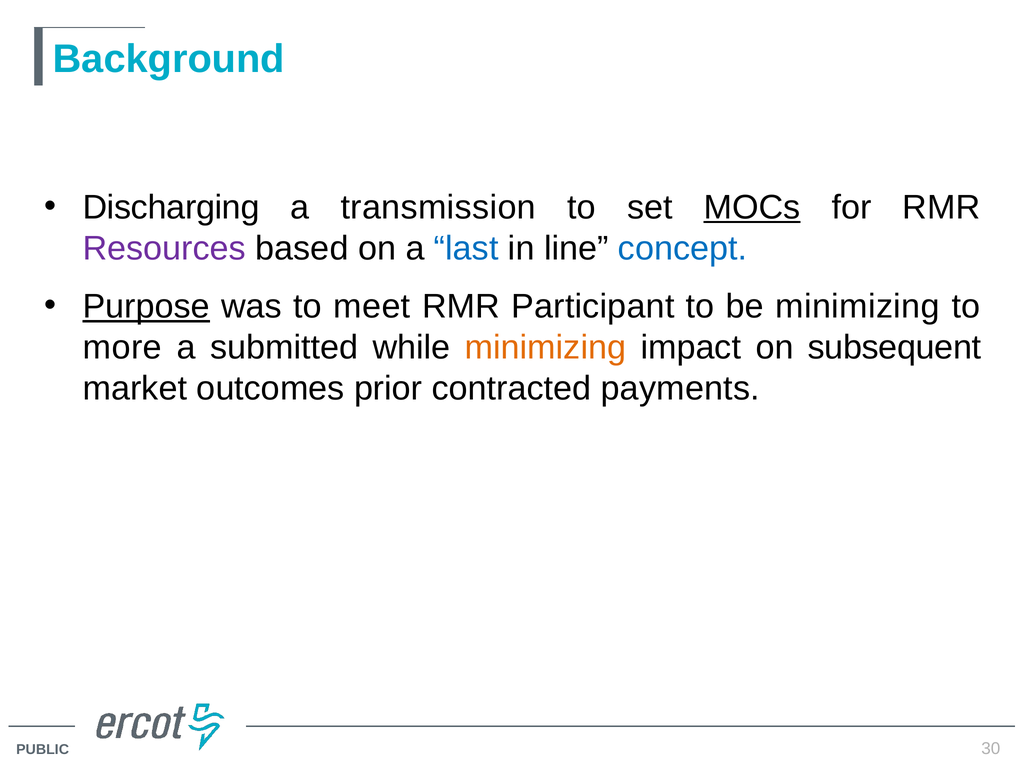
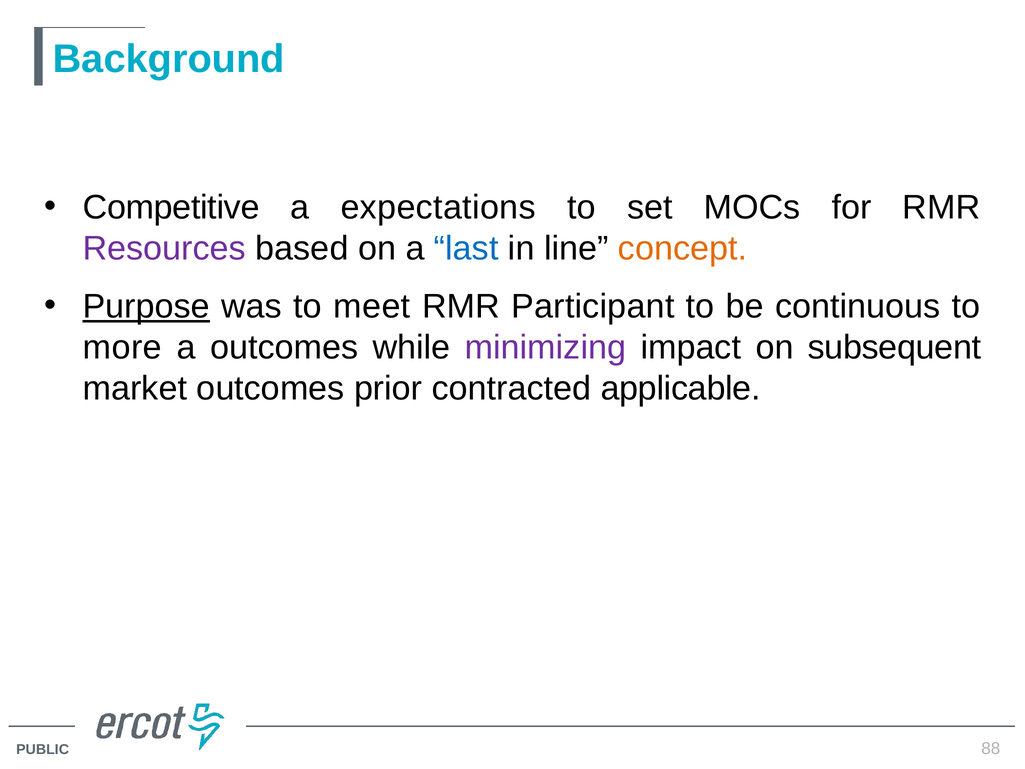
Discharging: Discharging -> Competitive (171, 207)
transmission: transmission -> expectations (438, 207)
MOCs underline: present -> none (752, 207)
concept colour: blue -> orange (683, 248)
be minimizing: minimizing -> continuous (858, 306)
a submitted: submitted -> outcomes (284, 347)
minimizing colour: orange -> purple (545, 347)
payments: payments -> applicable (681, 388)
30: 30 -> 88 (991, 749)
